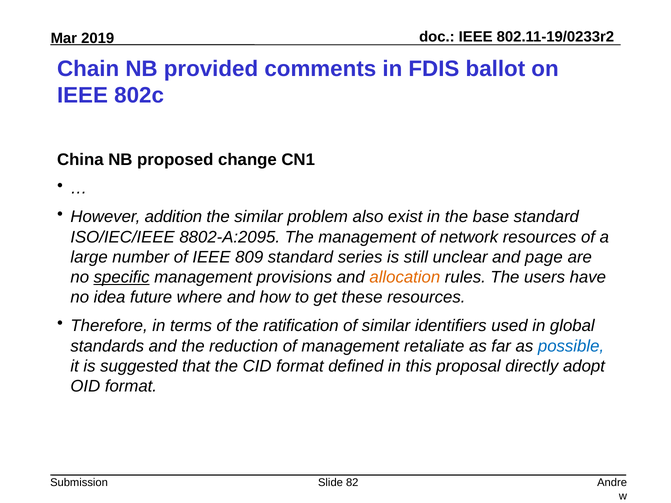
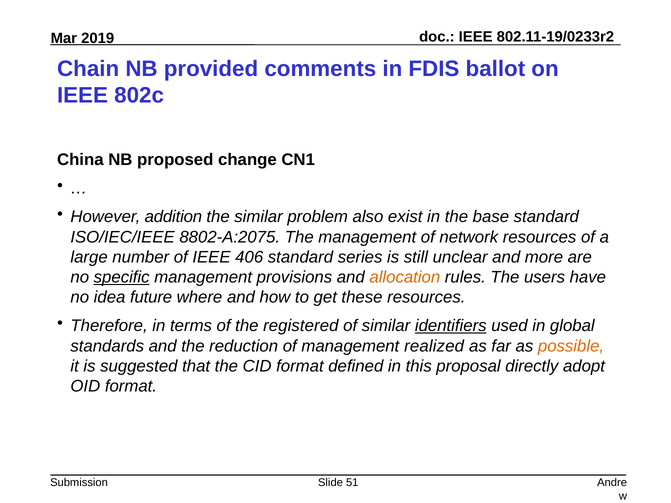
8802-A:2095: 8802-A:2095 -> 8802-A:2075 (230, 237)
809: 809 -> 406 (249, 257)
page: page -> more (544, 257)
ratification: ratification -> registered (301, 326)
identifiers underline: none -> present (451, 326)
retaliate: retaliate -> realized (434, 346)
possible colour: blue -> orange (571, 346)
82: 82 -> 51 (352, 483)
